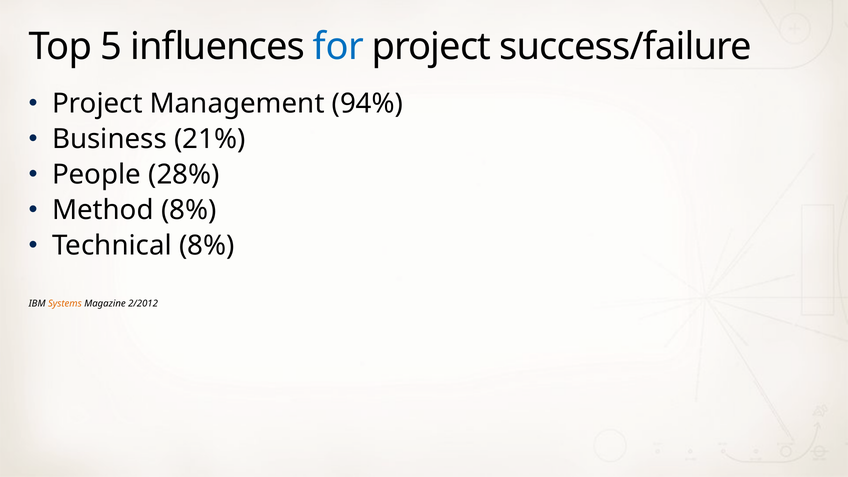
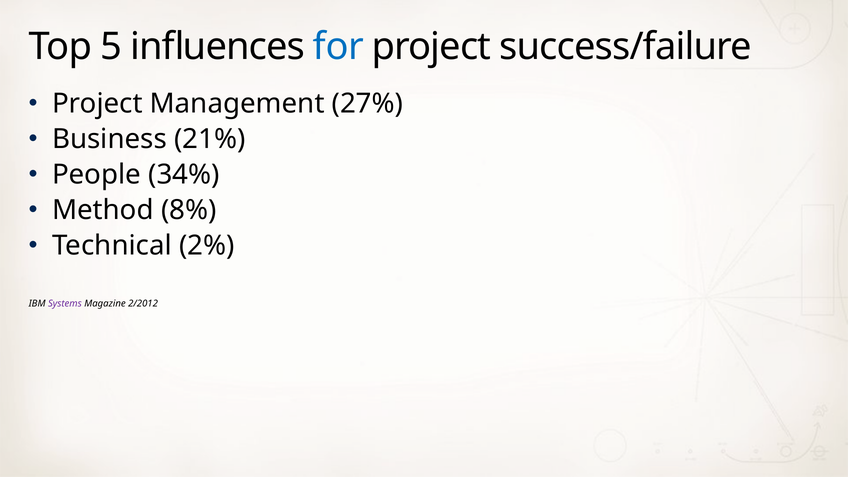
94%: 94% -> 27% (367, 104)
28%: 28% -> 34% (184, 175)
Technical 8%: 8% -> 2% (207, 246)
Systems colour: orange -> purple (65, 303)
